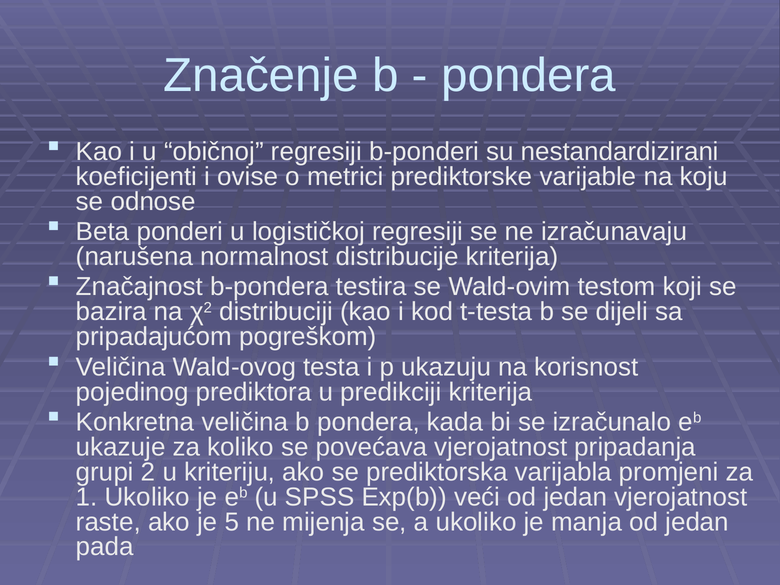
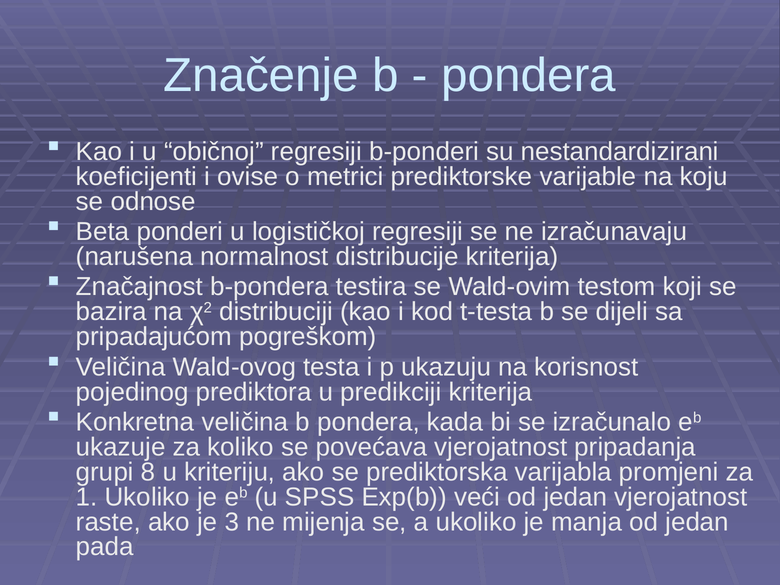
2: 2 -> 8 (148, 472)
5: 5 -> 3 (232, 522)
